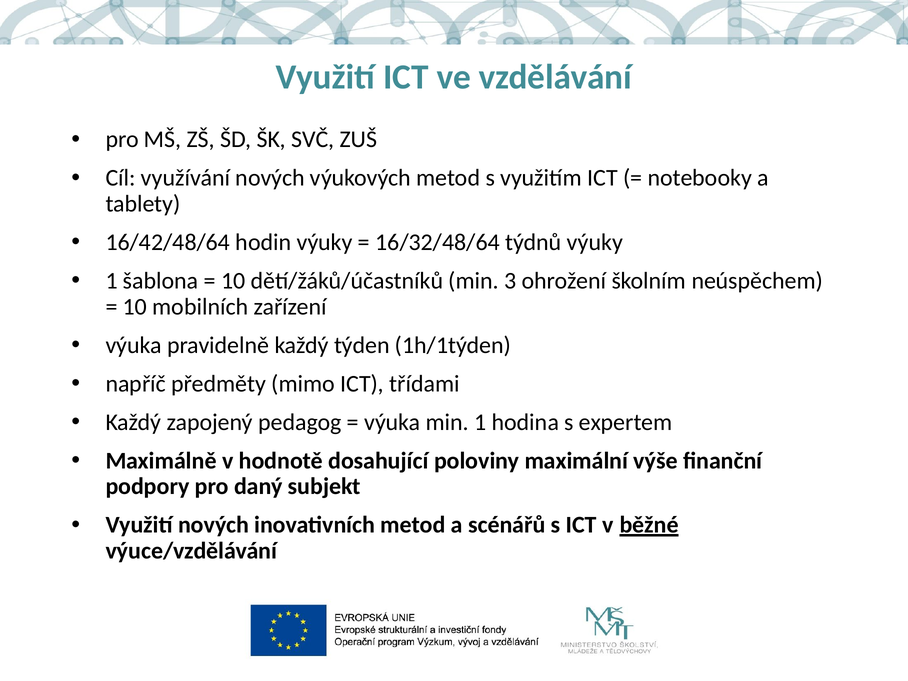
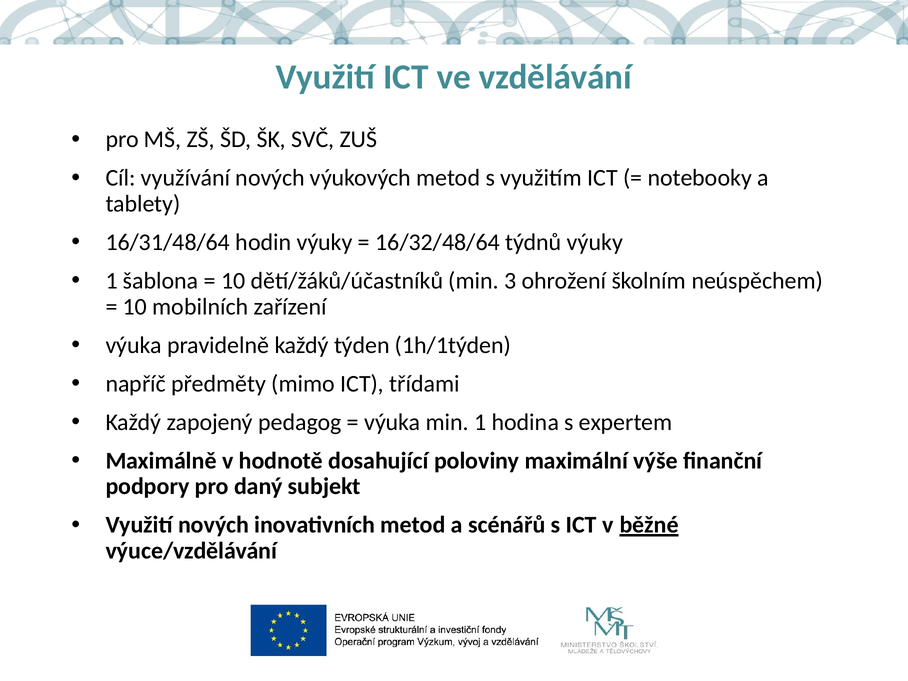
16/42/48/64: 16/42/48/64 -> 16/31/48/64 (168, 242)
